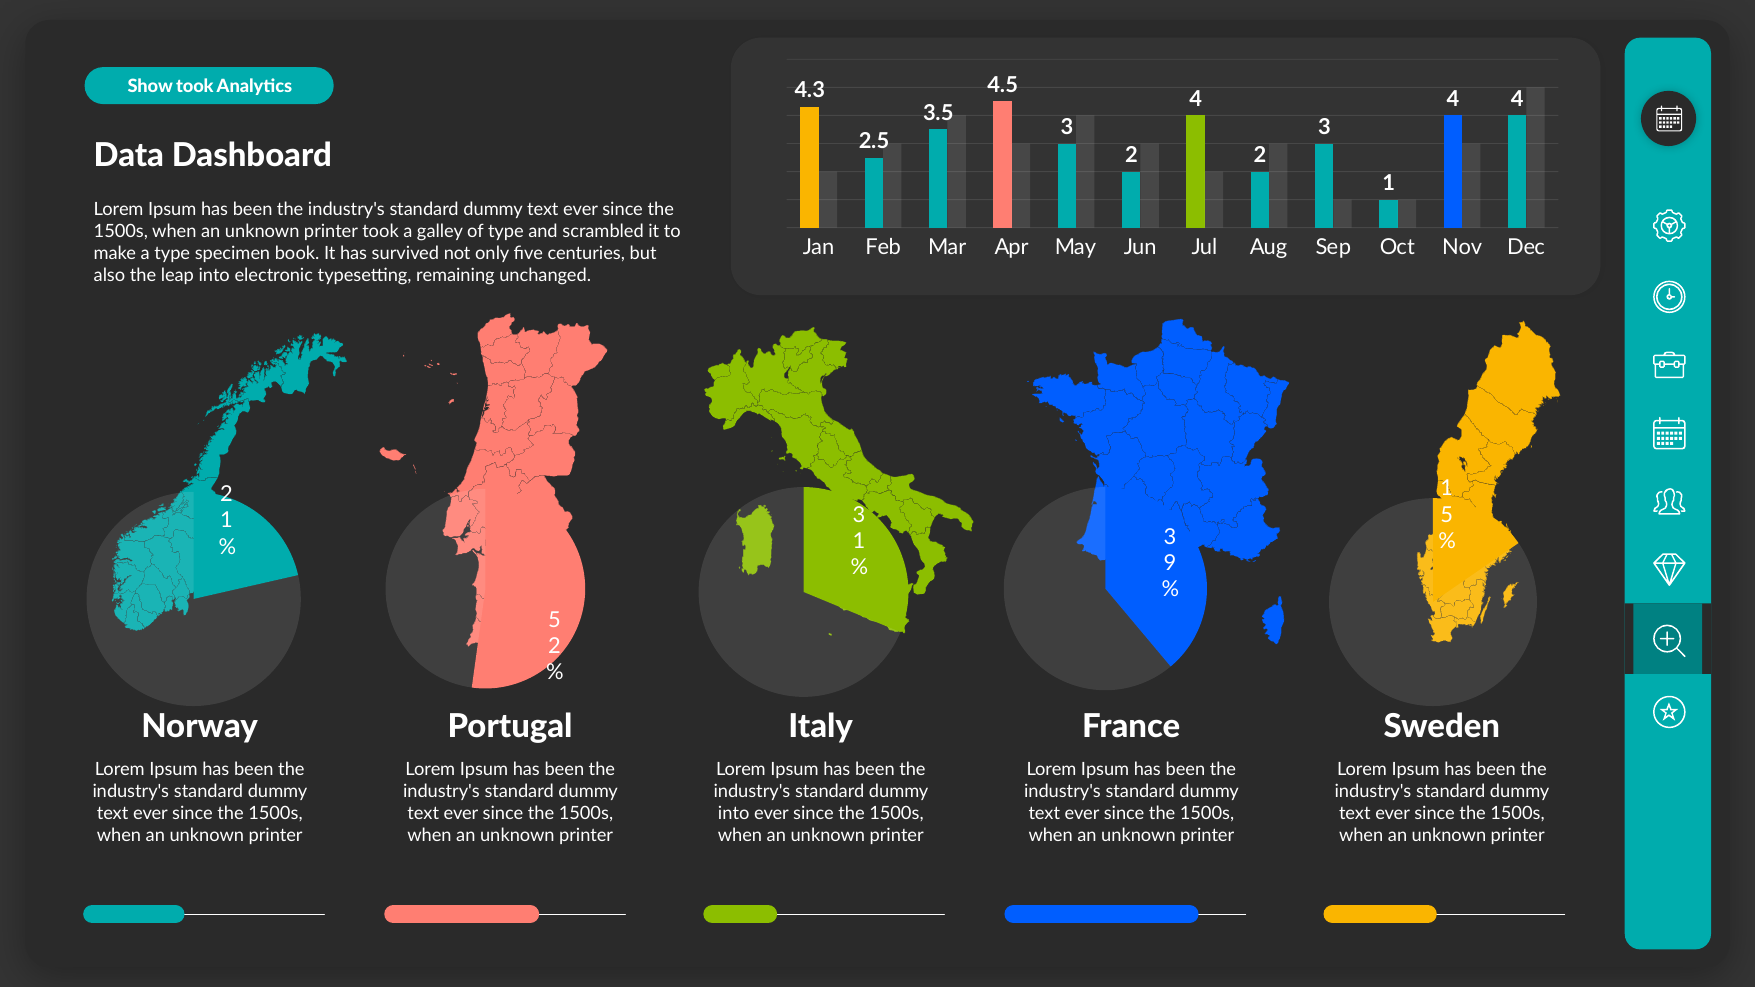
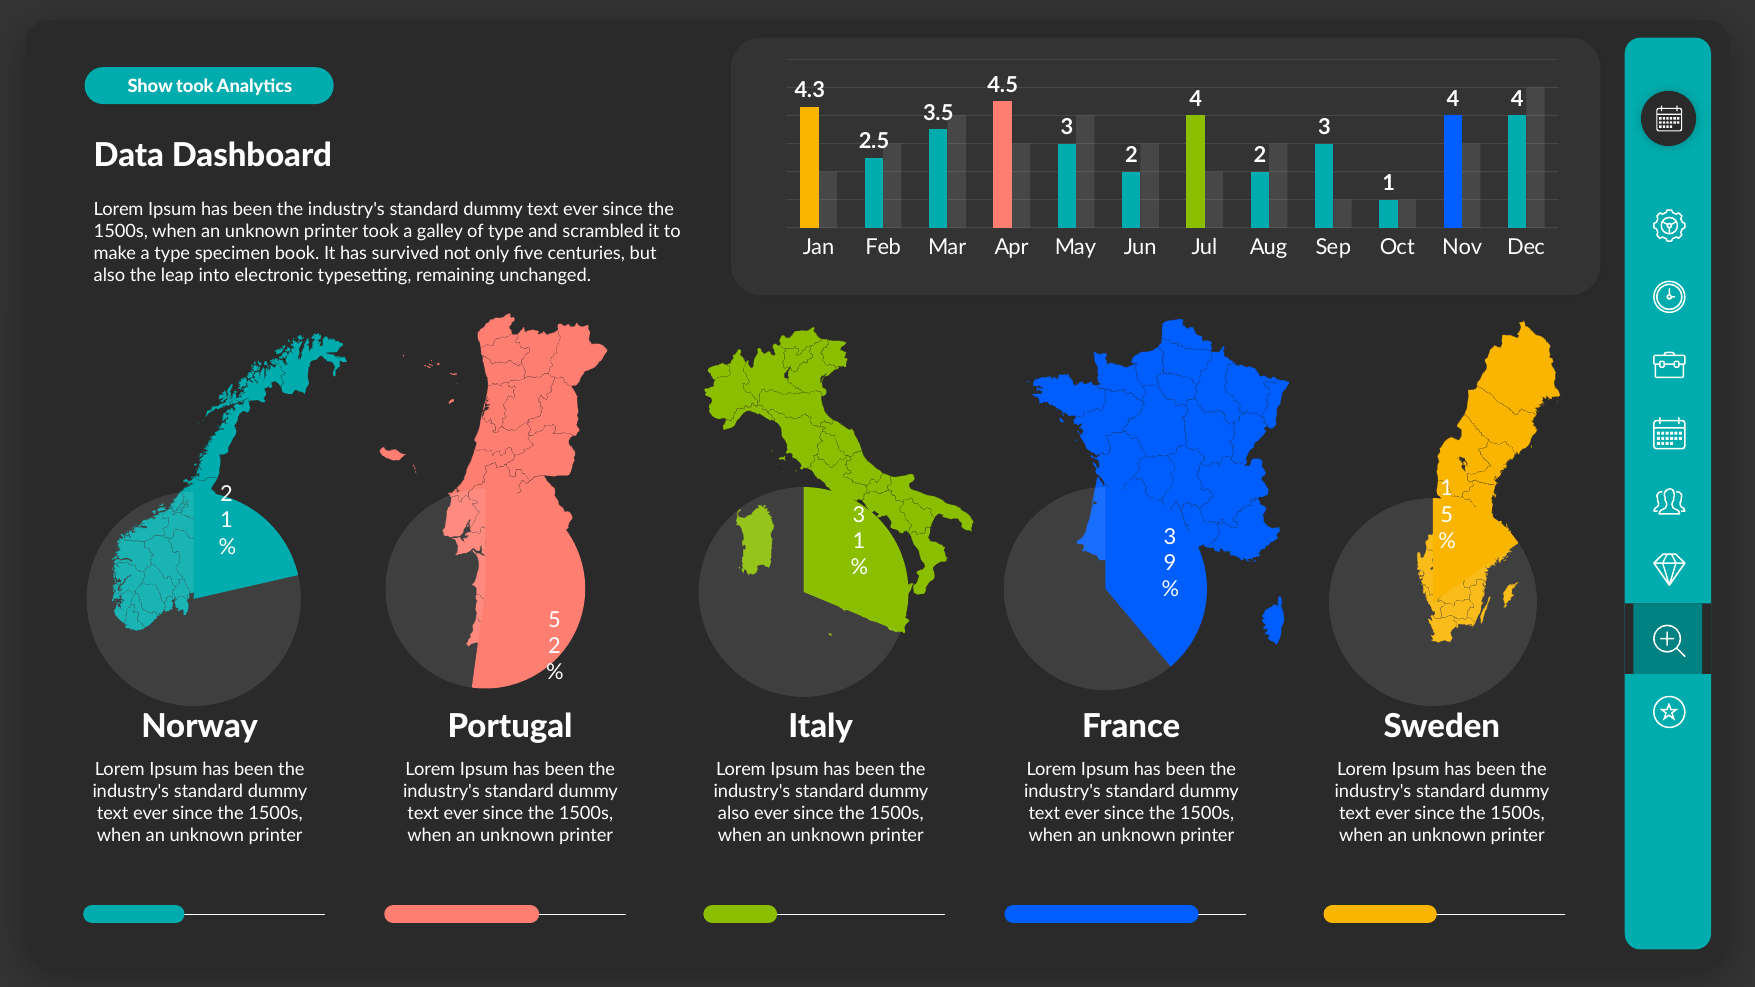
into: into -> also (734, 814)
